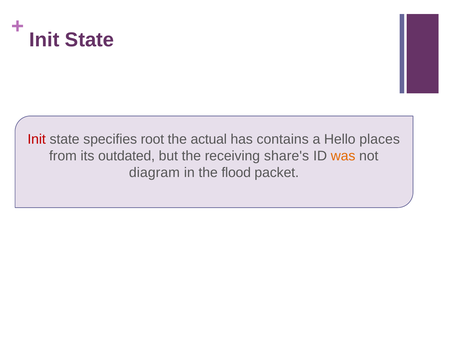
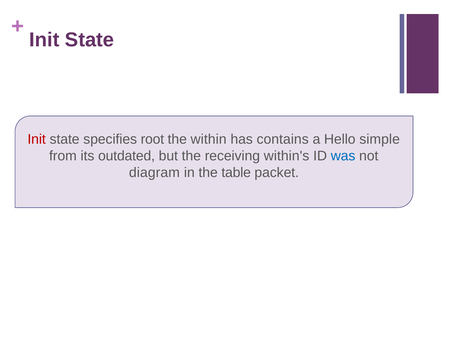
actual: actual -> within (209, 139)
places: places -> simple (380, 139)
share's: share's -> within's (287, 156)
was colour: orange -> blue (343, 156)
flood: flood -> table (236, 172)
